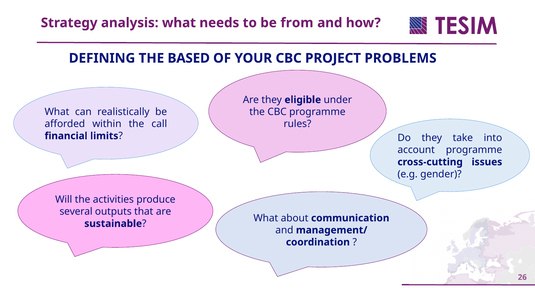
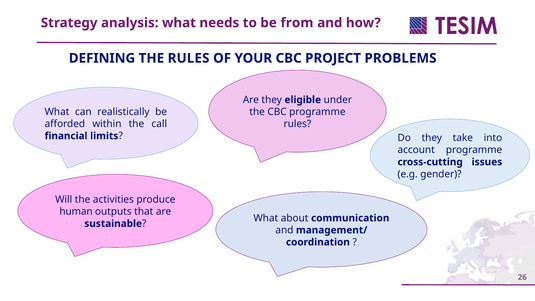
THE BASED: BASED -> RULES (189, 58)
several: several -> human (76, 212)
